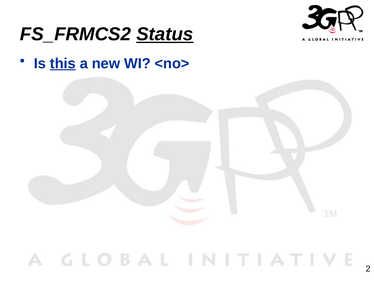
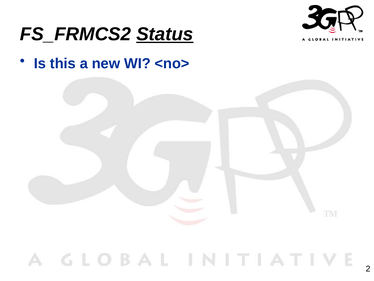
this underline: present -> none (63, 63)
